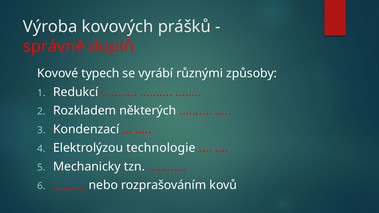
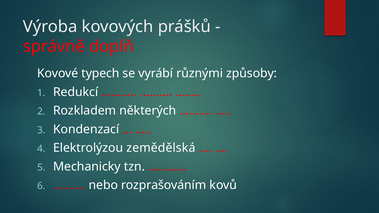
technologie: technologie -> zemědělská (161, 148)
